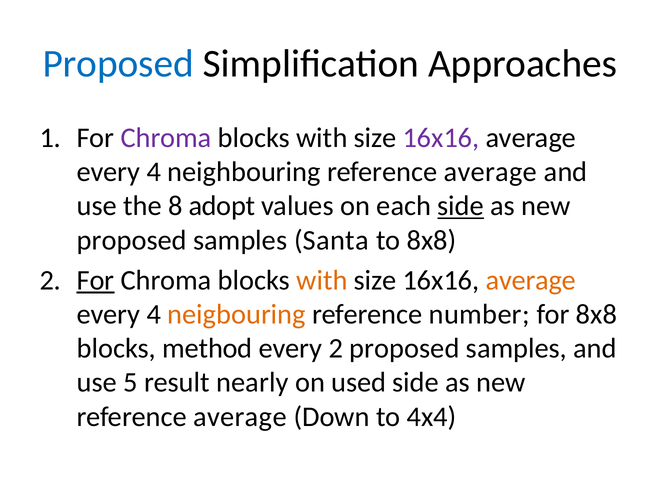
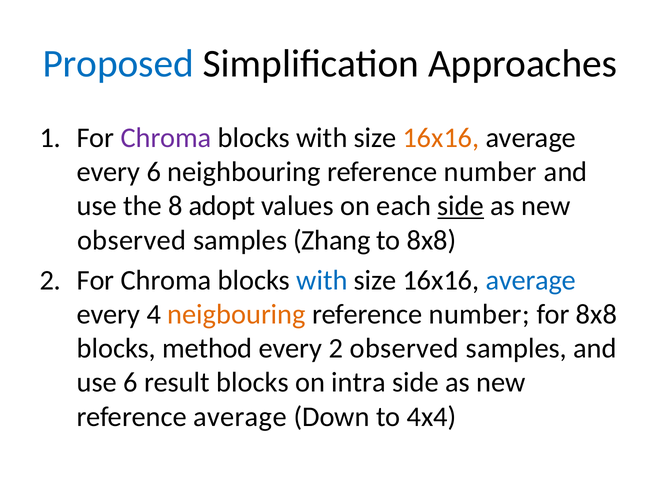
16x16 colour: purple -> orange (441, 138)
4: 4 -> 6 (154, 172)
neighbouring reference average: average -> number (490, 172)
proposed: proposed -> observed (132, 240)
Santa: Santa -> Zhang (332, 240)
For underline: present -> none (96, 280)
with colour: orange -> blue (322, 280)
average colour: orange -> blue (531, 280)
2 proposed: proposed -> observed (404, 348)
use 5: 5 -> 6 (130, 383)
result nearly: nearly -> blocks (252, 383)
used: used -> intra (359, 383)
